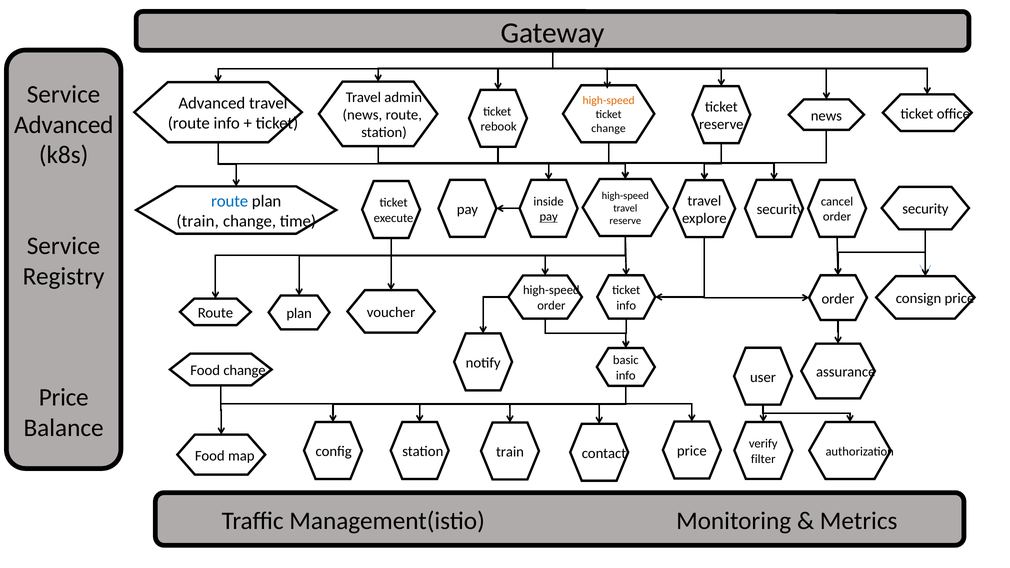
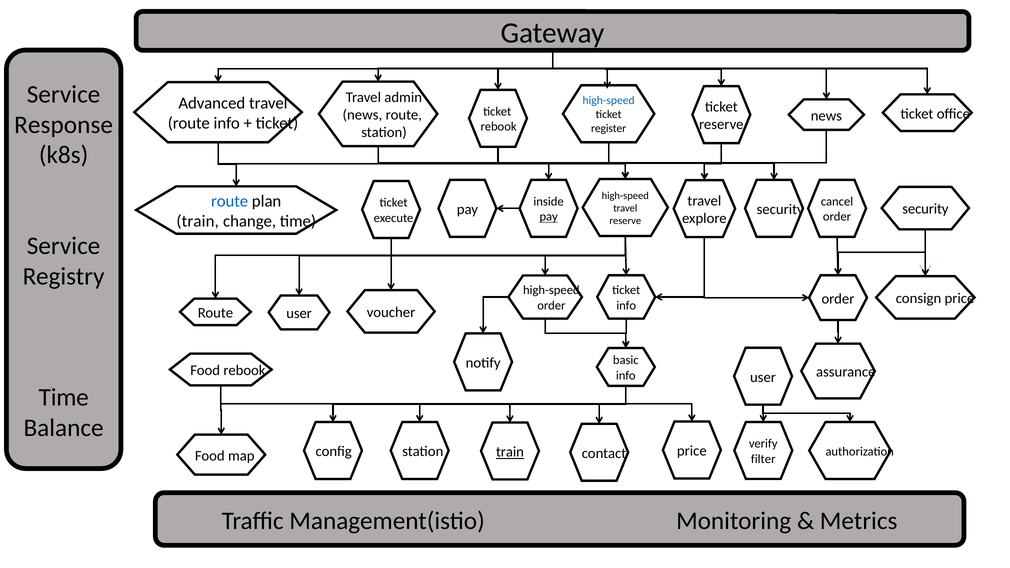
high-speed colour: orange -> blue (609, 101)
Advanced: Advanced -> Response (64, 125)
change: change -> register (609, 129)
plan: plan -> user (299, 313)
Food change: change -> rebook (244, 371)
Price: Price -> Time (64, 397)
train underline: none -> present (510, 452)
